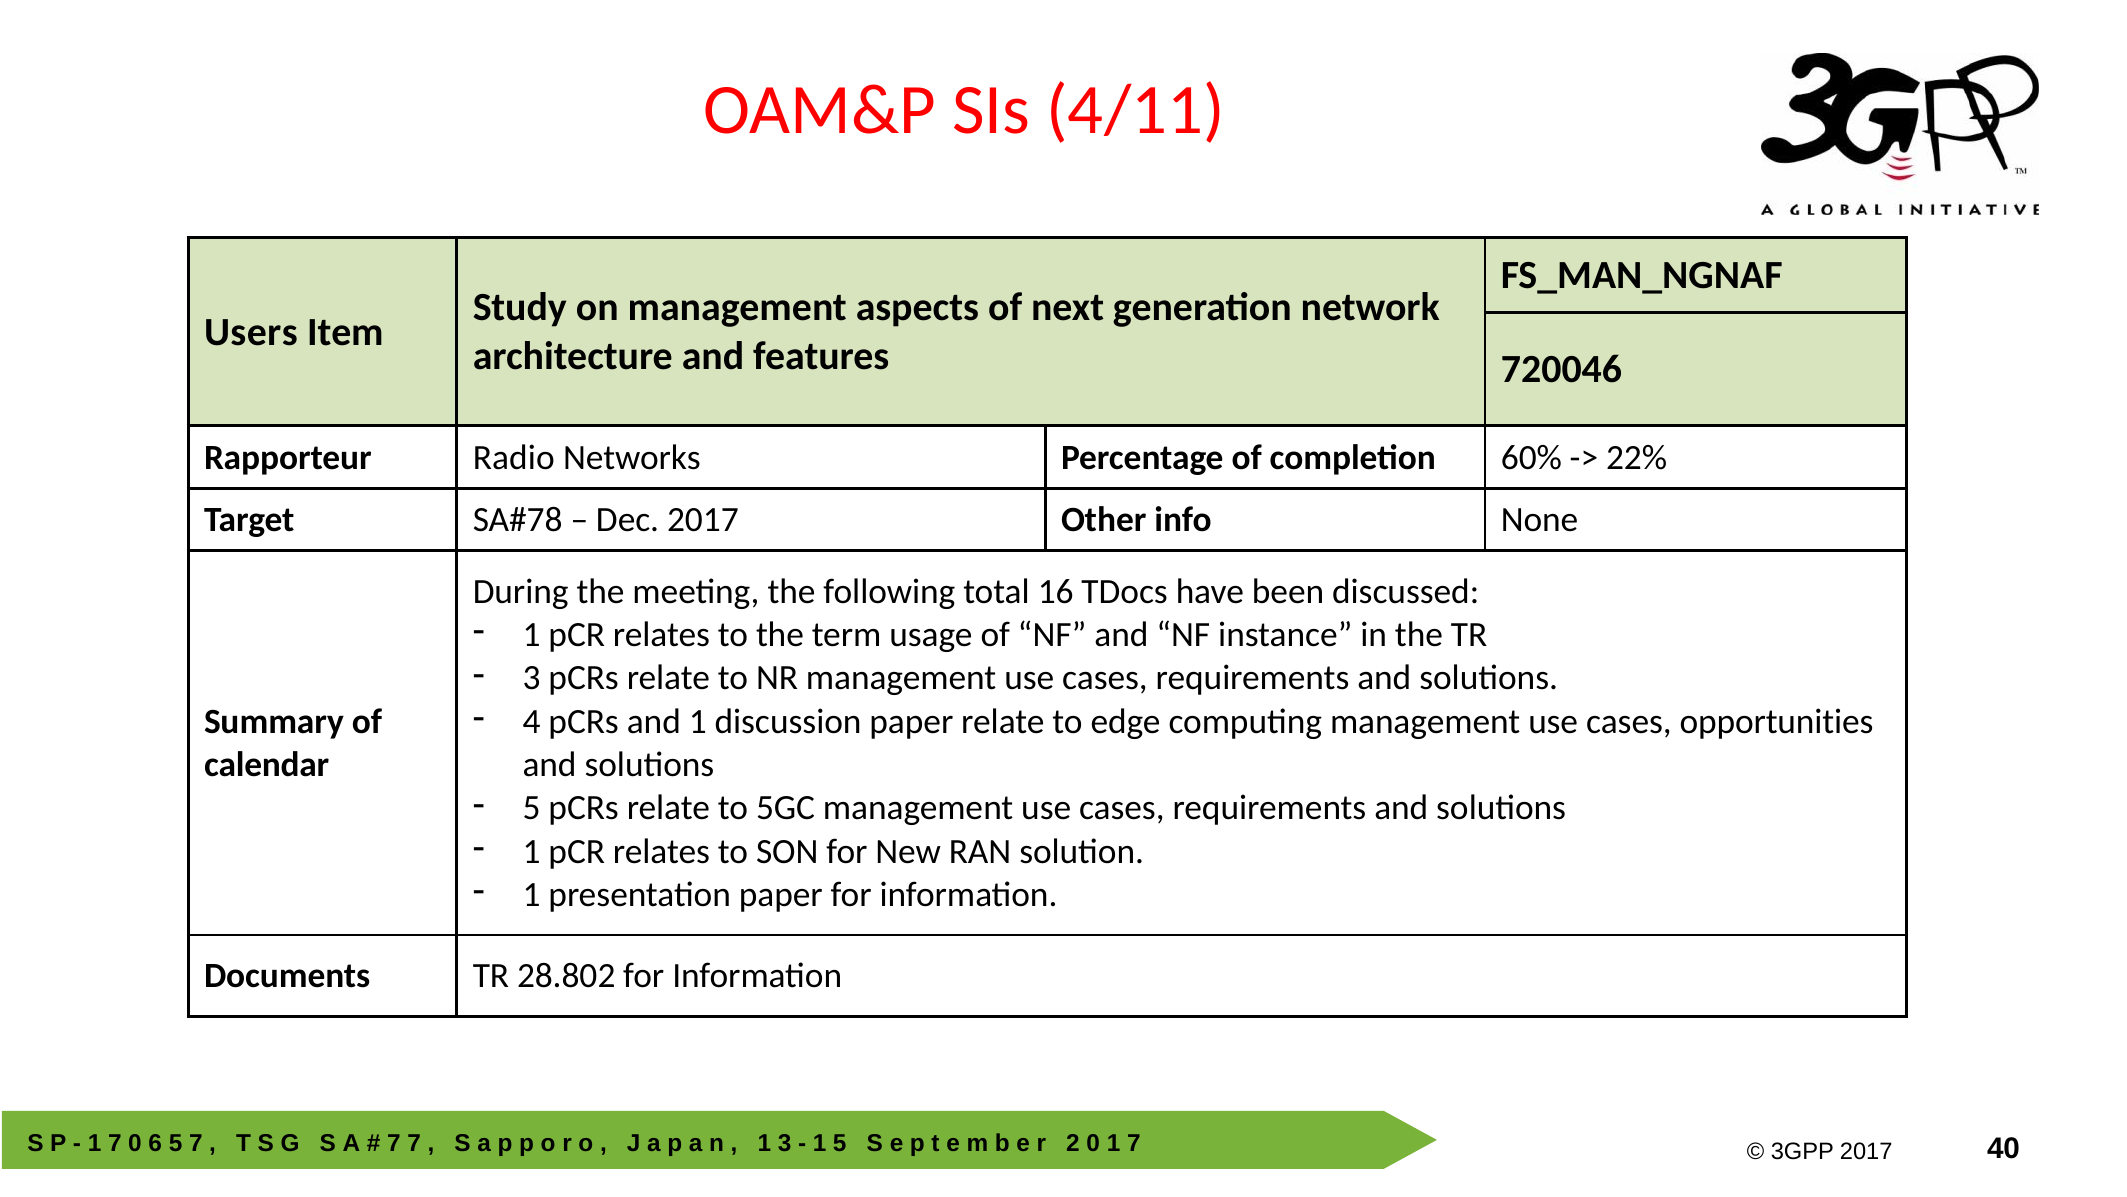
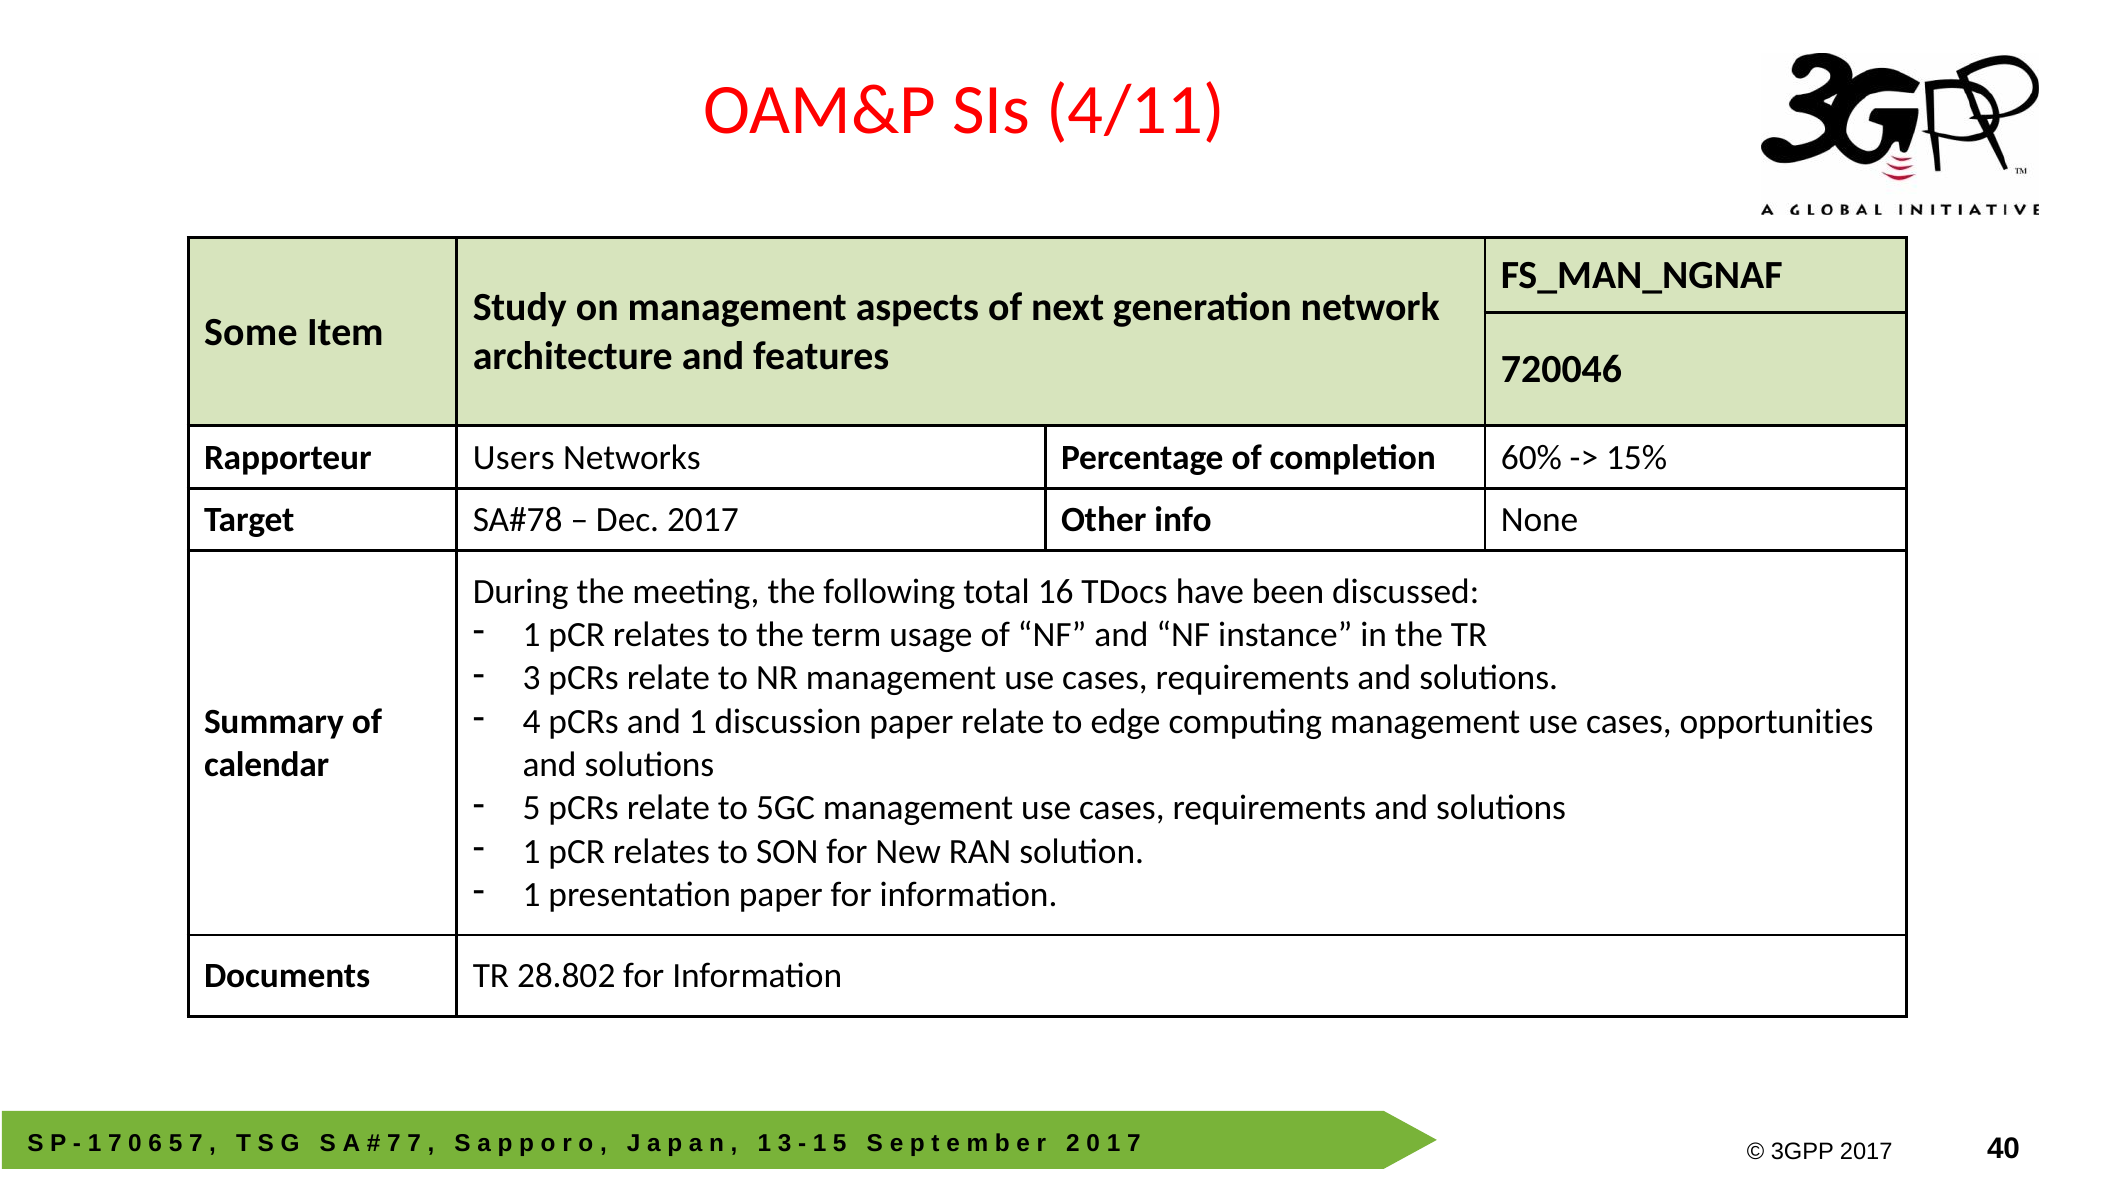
Users: Users -> Some (251, 332)
Radio: Radio -> Users (514, 457)
22%: 22% -> 15% (1637, 457)
